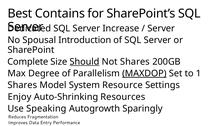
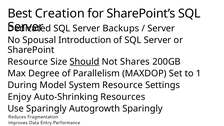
Contains: Contains -> Creation (60, 14)
Increase: Increase -> Backups (121, 28)
Complete: Complete -> Resource (28, 62)
MAXDOP underline: present -> none (144, 73)
Shares: Shares -> During (22, 85)
Use Speaking: Speaking -> Sparingly (46, 109)
